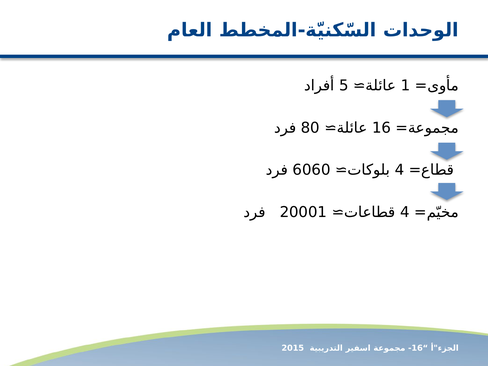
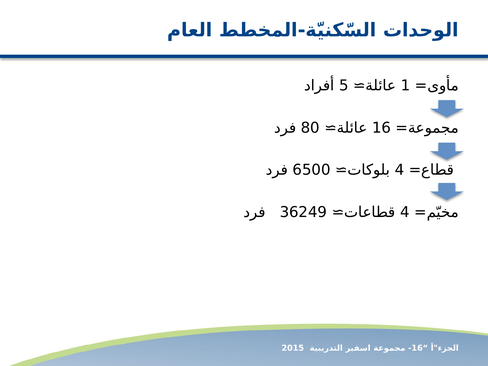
6060: 6060 -> 6500 (312, 170)
20001: 20001 -> 36249 (303, 212)
